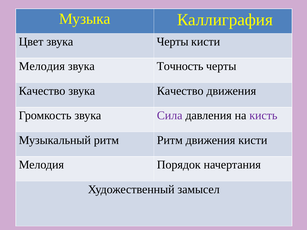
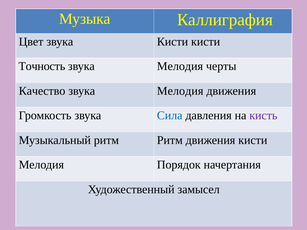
звука Черты: Черты -> Кисти (173, 42)
Мелодия: Мелодия -> Точность (42, 66)
Точность: Точность -> Мелодия (180, 66)
Качество: Качество -> Мелодия (180, 91)
Сила colour: purple -> blue (170, 116)
